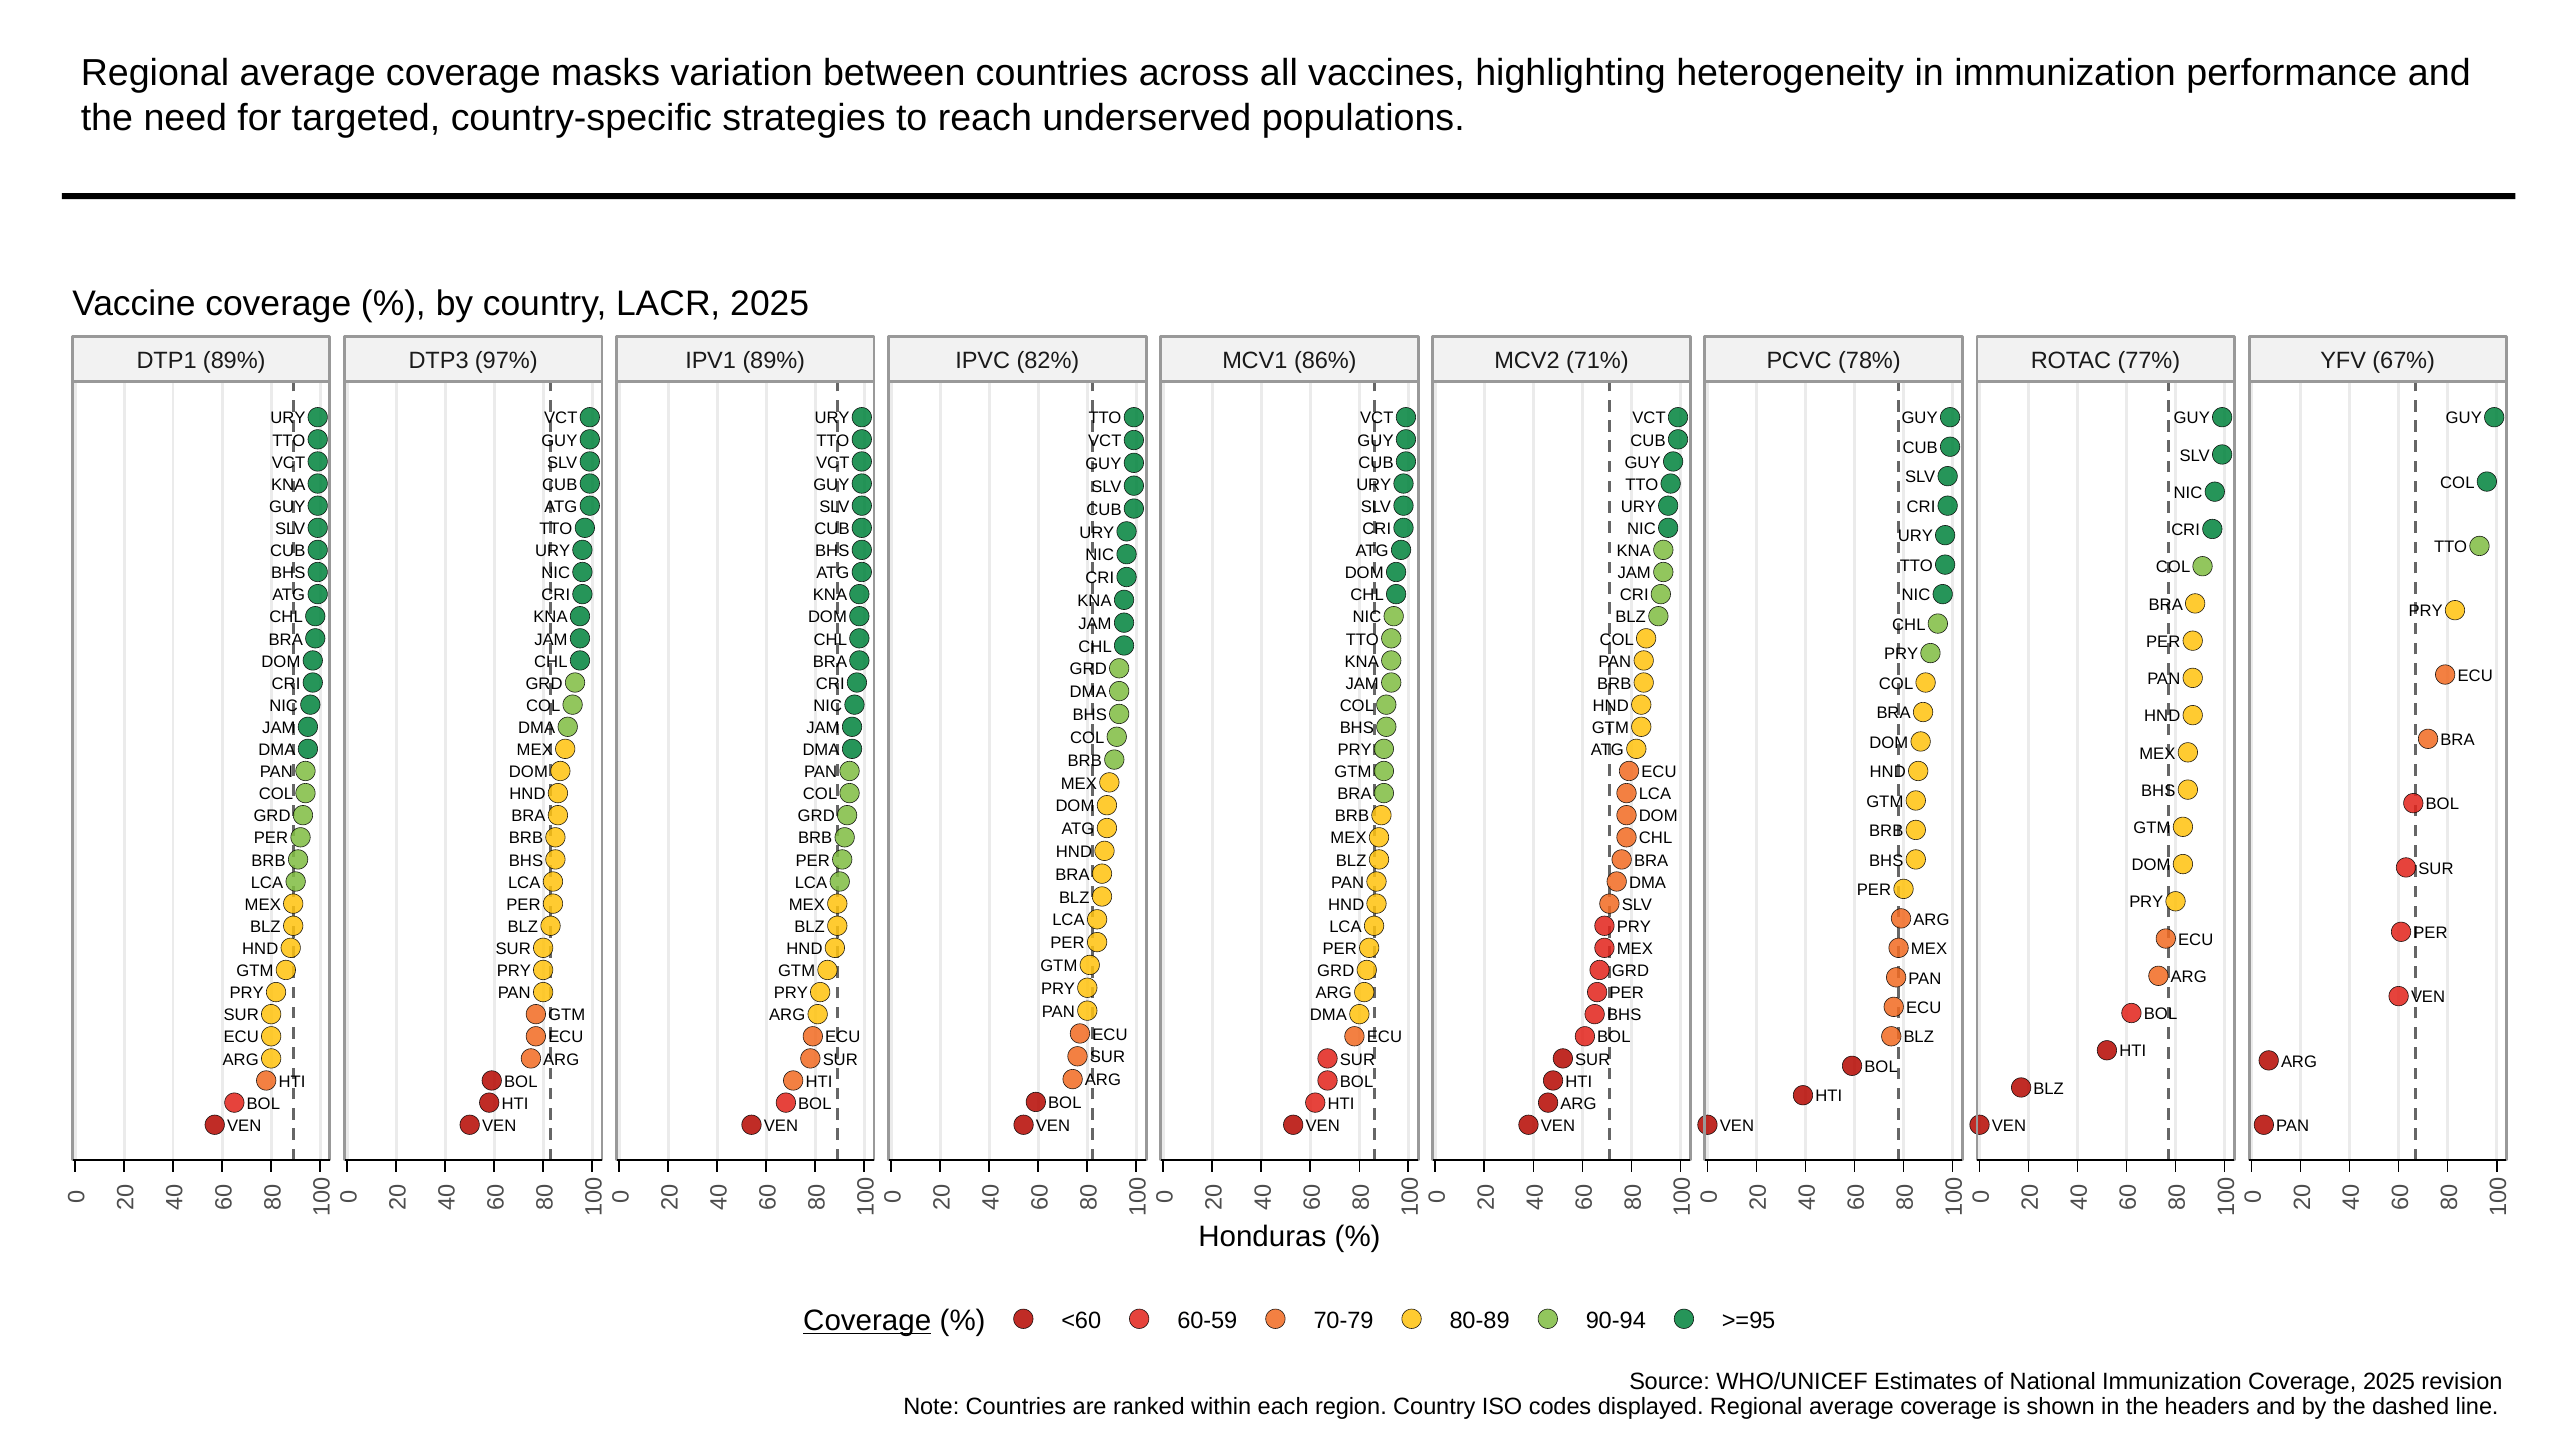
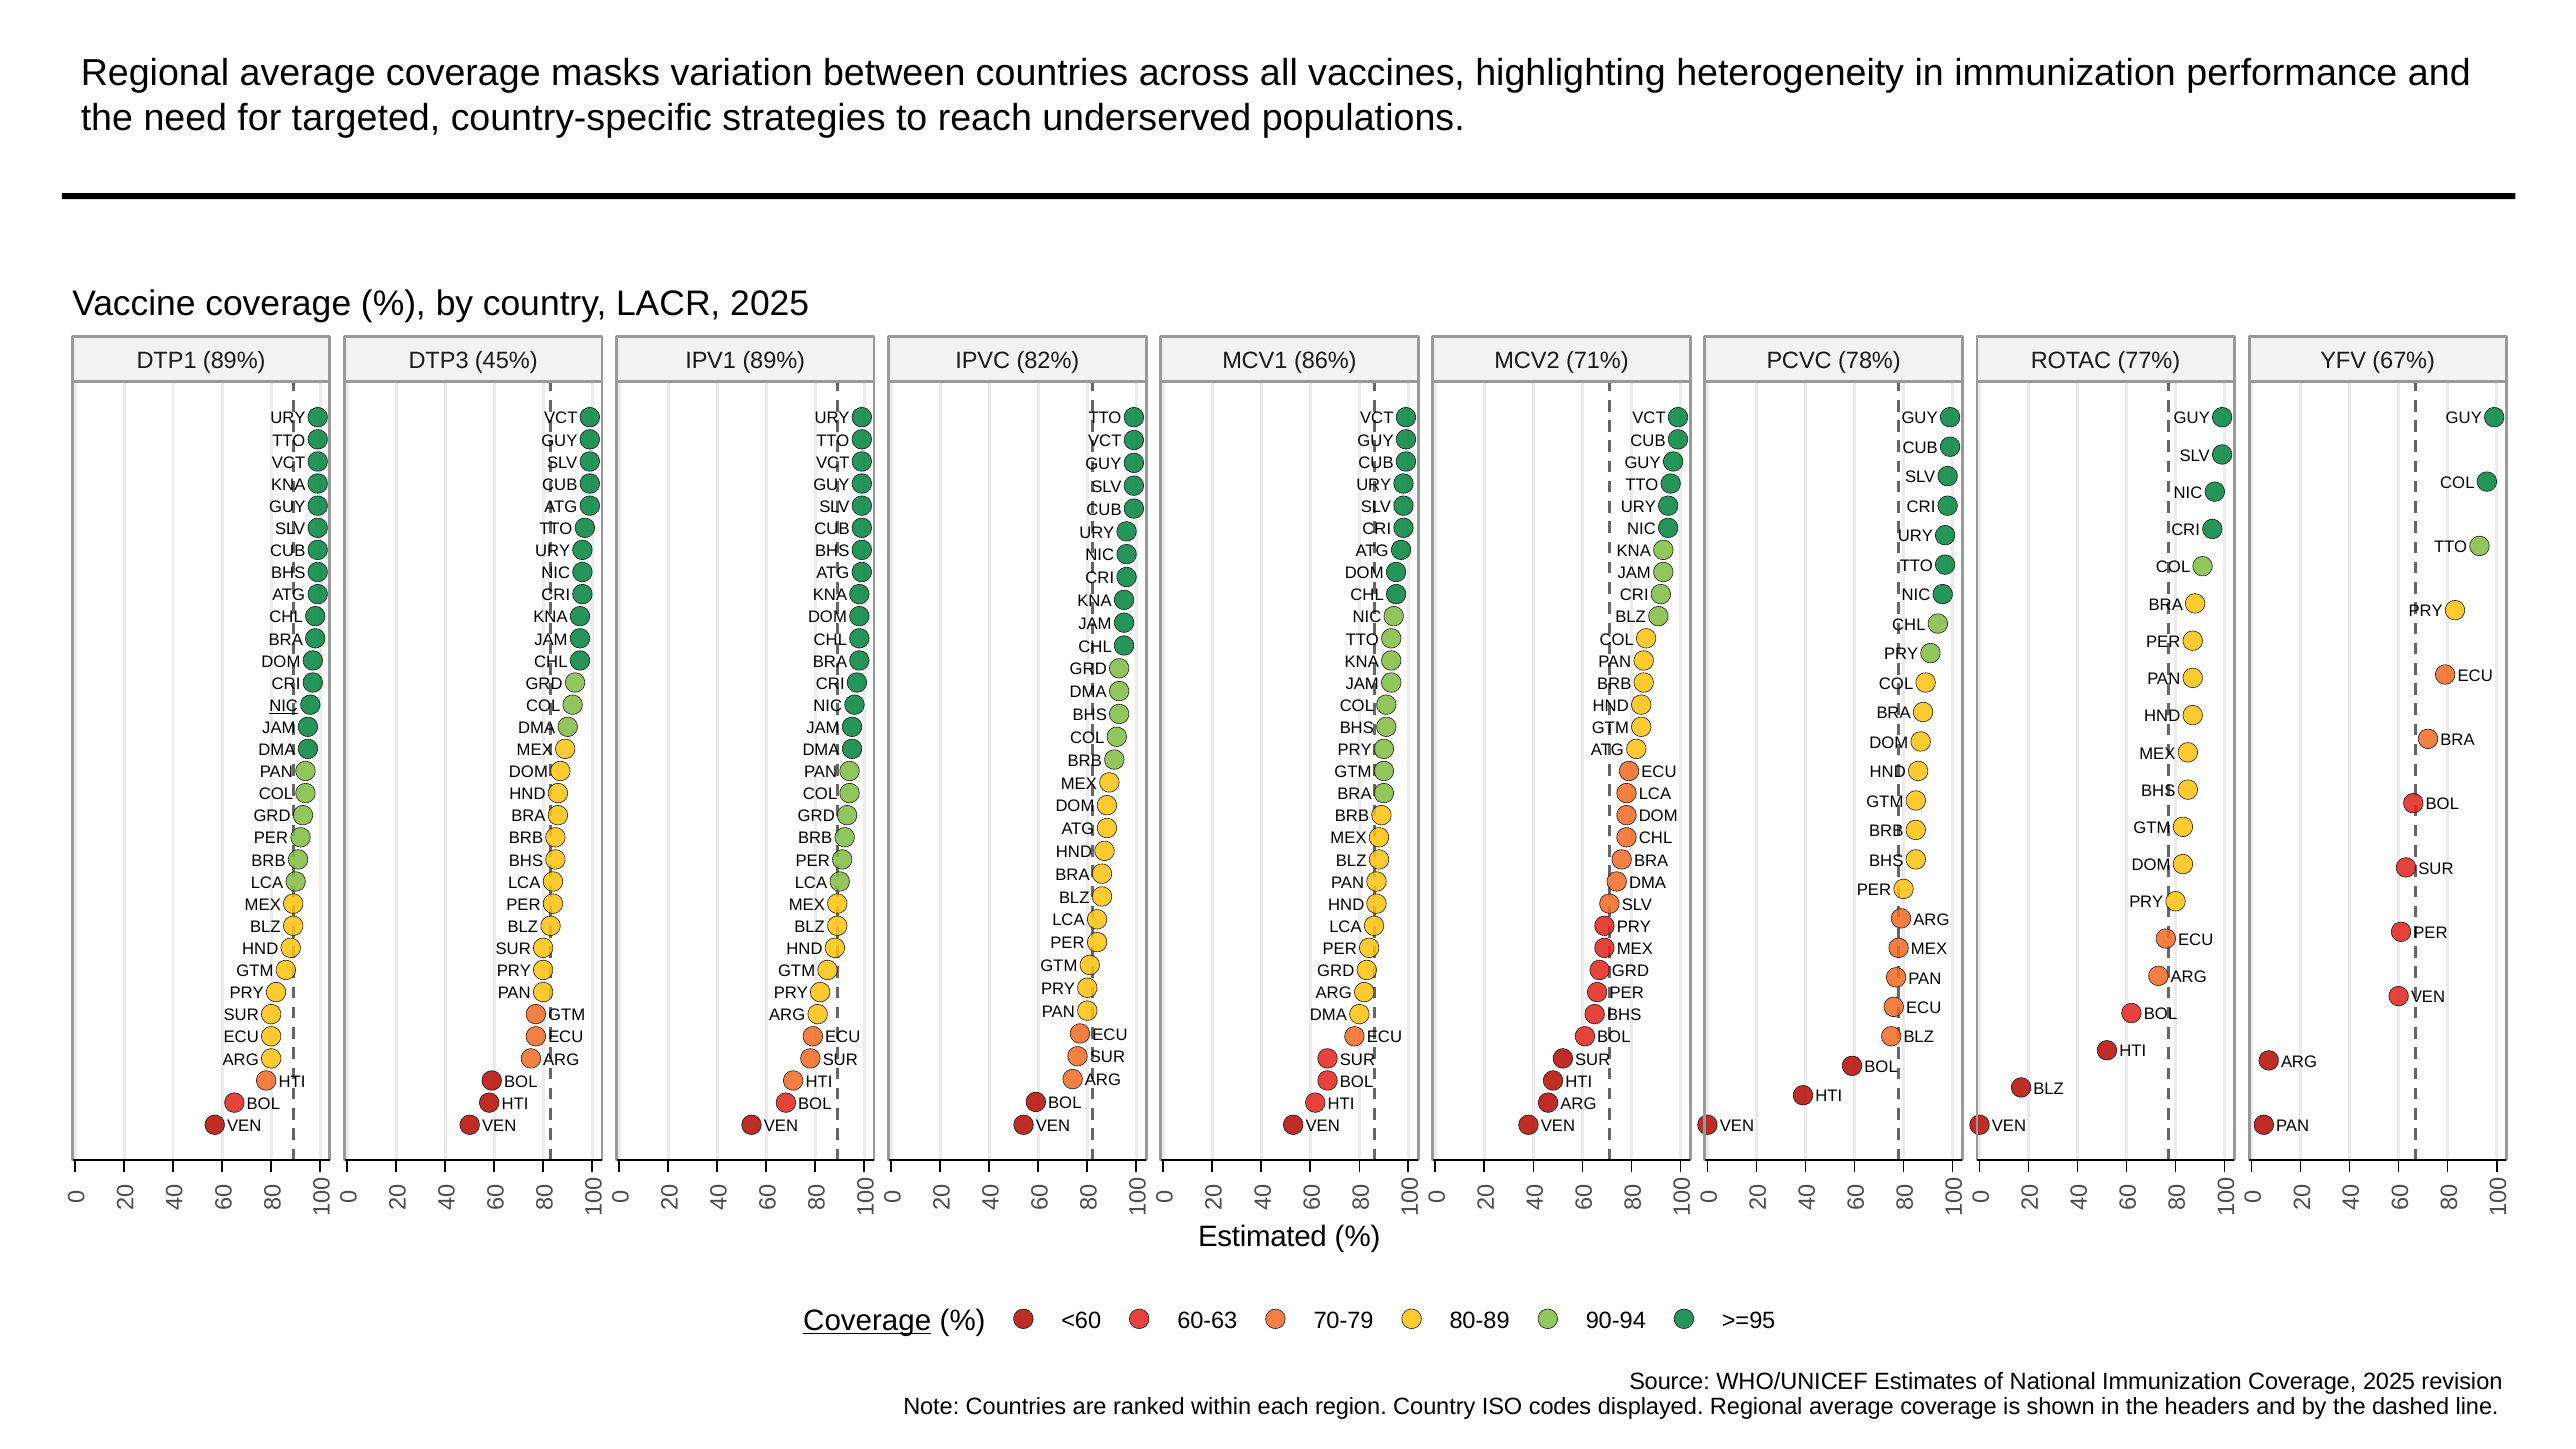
97%: 97% -> 45% (506, 361)
NIC underline: none -> present (284, 706)
Honduras: Honduras -> Estimated (1262, 1237)
60-59: 60-59 -> 60-63 (1207, 1320)
